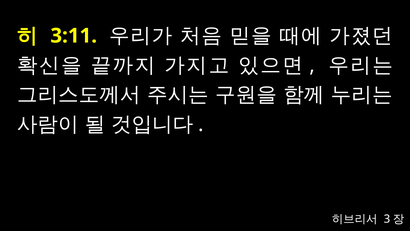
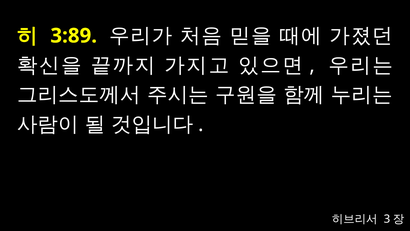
3:11: 3:11 -> 3:89 (74, 36)
